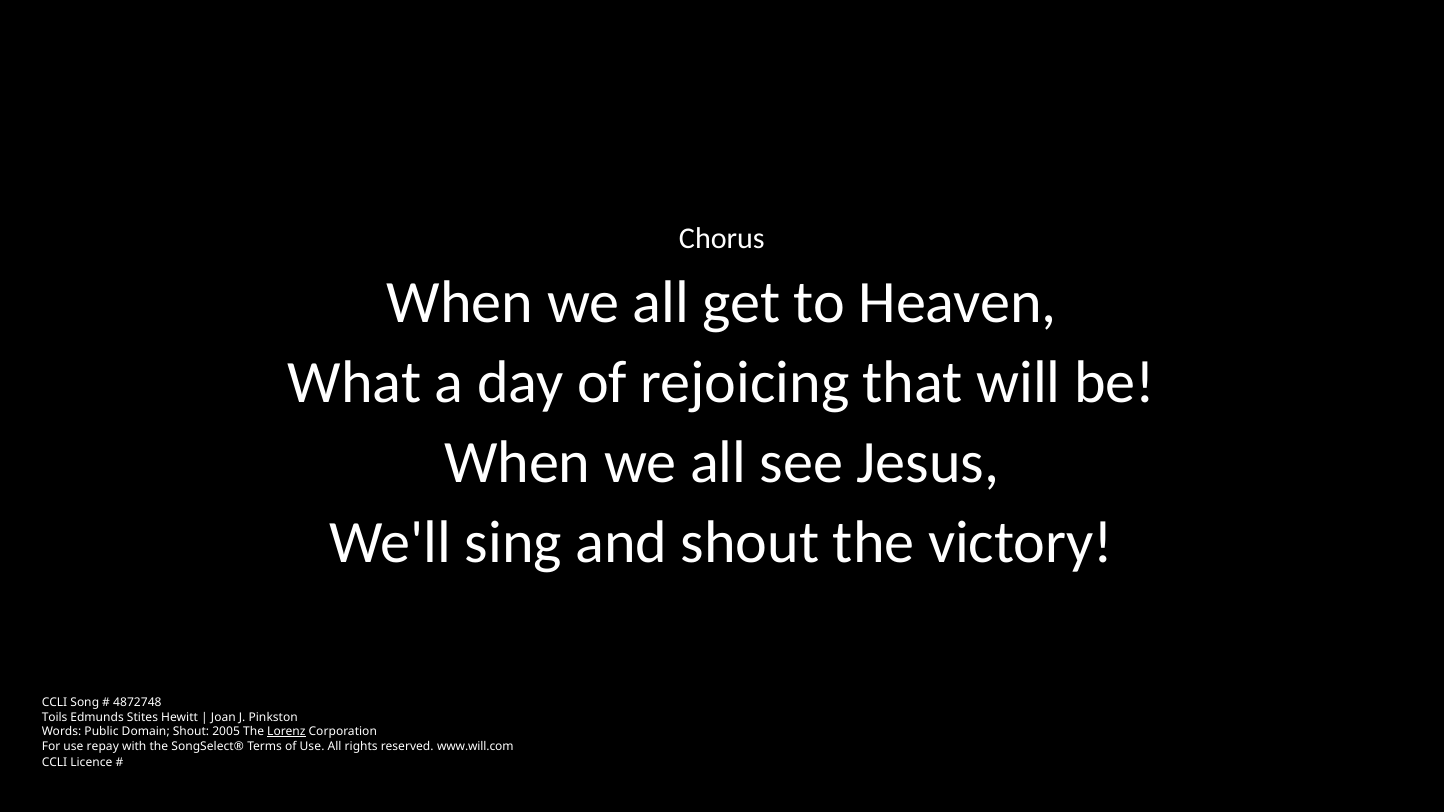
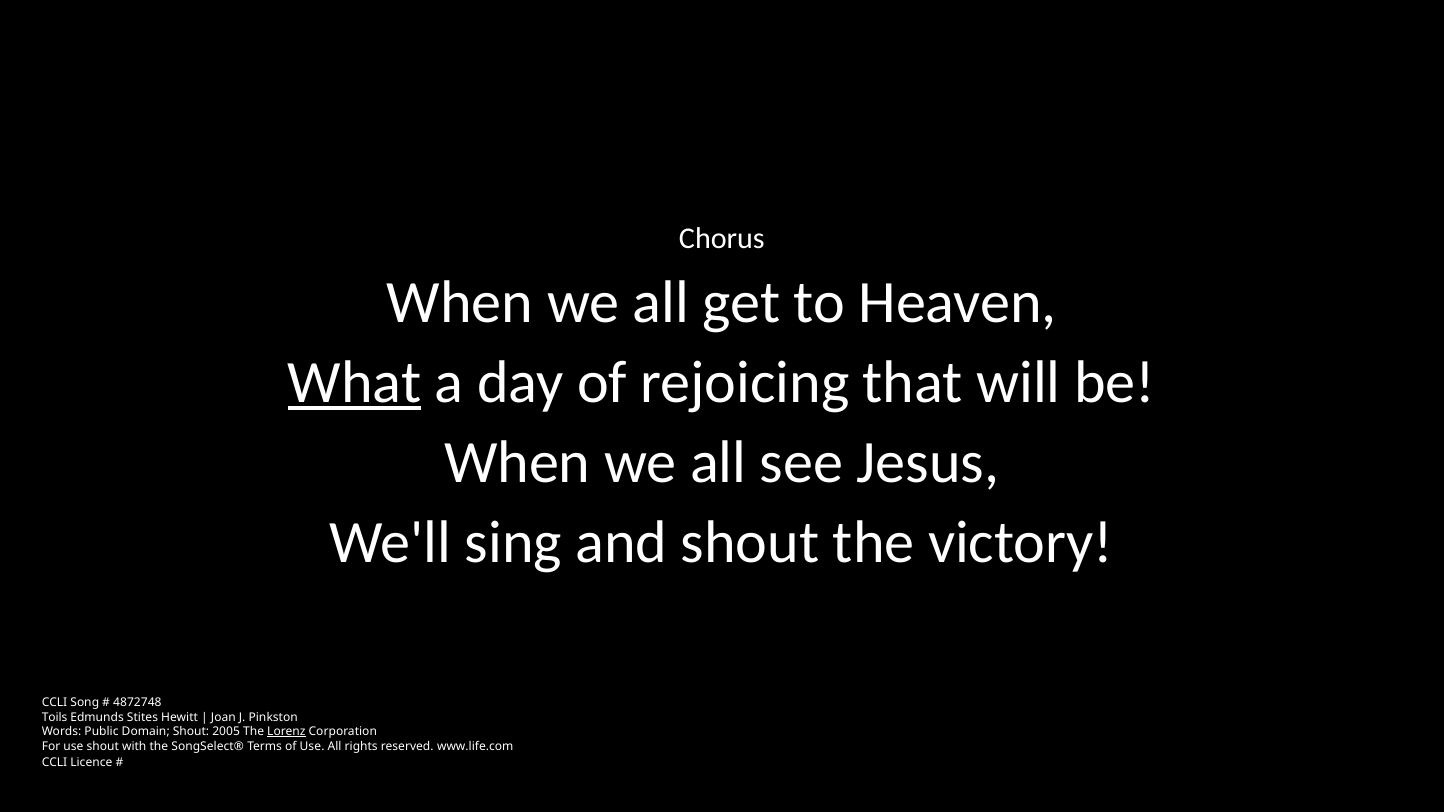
What underline: none -> present (355, 382)
use repay: repay -> shout (103, 746)
www.will.com: www.will.com -> www.life.com (475, 746)
